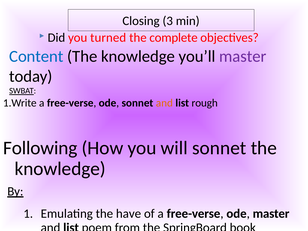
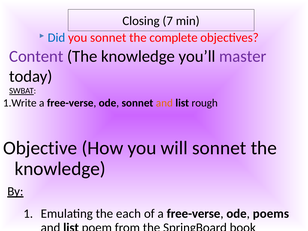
3: 3 -> 7 (168, 21)
Did colour: black -> blue (56, 38)
you turned: turned -> sonnet (108, 38)
Content colour: blue -> purple (36, 56)
Following: Following -> Objective (40, 148)
have: have -> each (128, 214)
ode master: master -> poems (271, 214)
